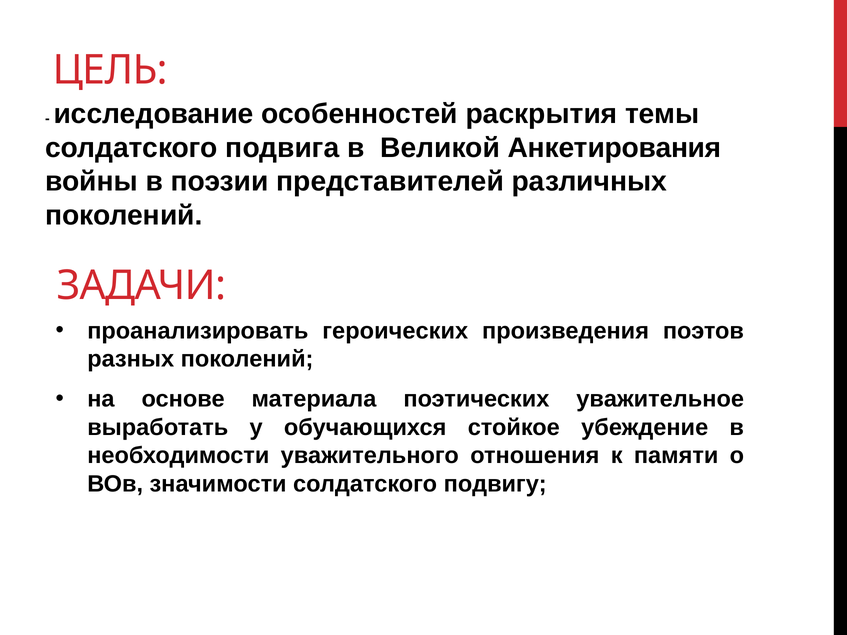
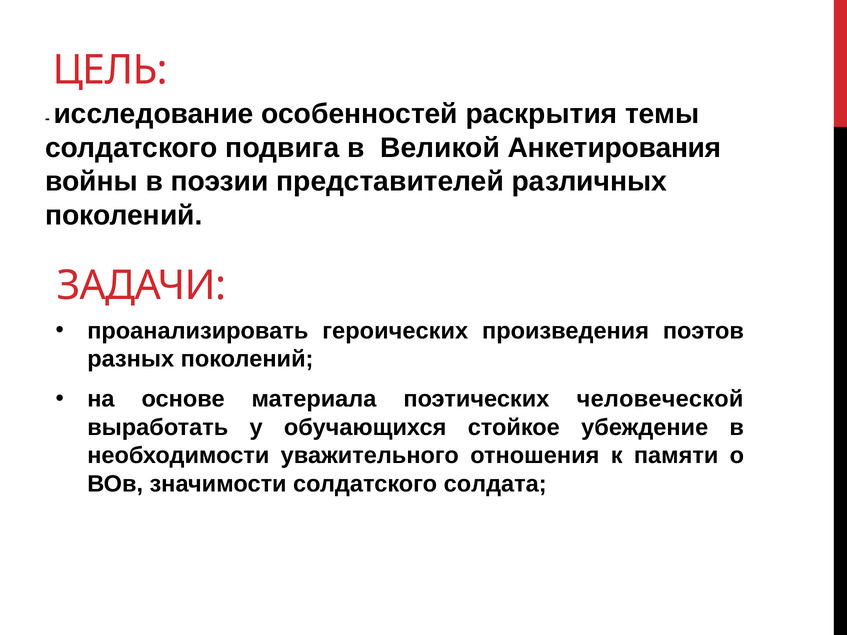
уважительное: уважительное -> человеческой (660, 399)
подвигу: подвигу -> солдата (495, 484)
